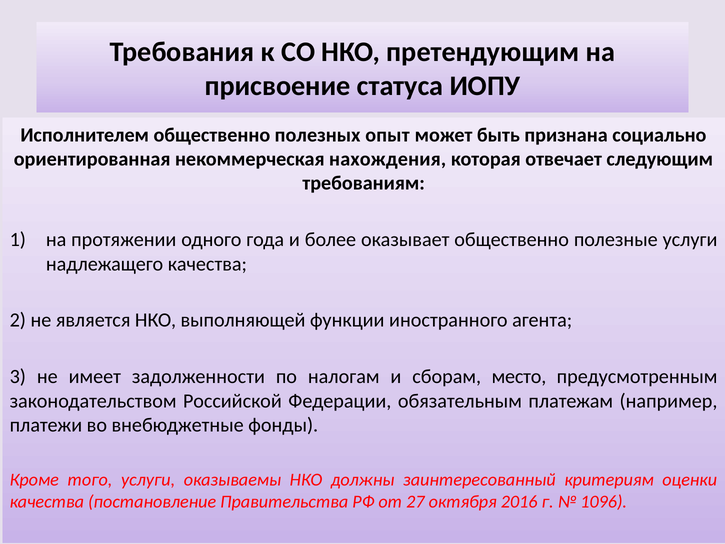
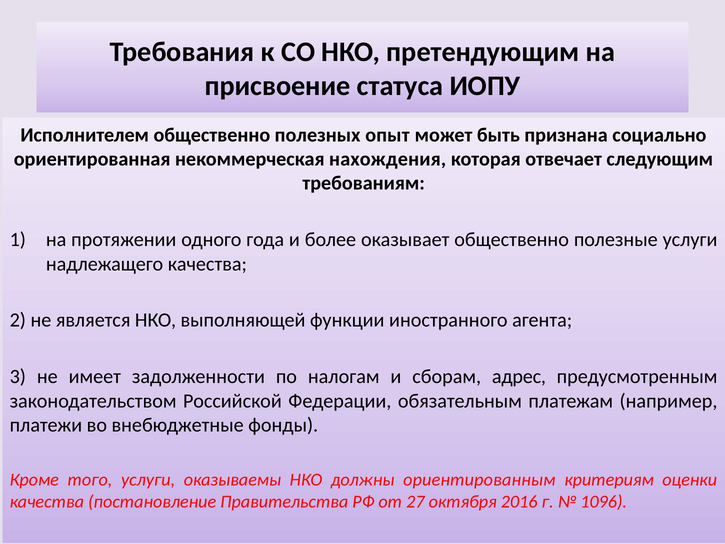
место: место -> адрес (519, 377)
заинтересованный: заинтересованный -> ориентированным (479, 480)
